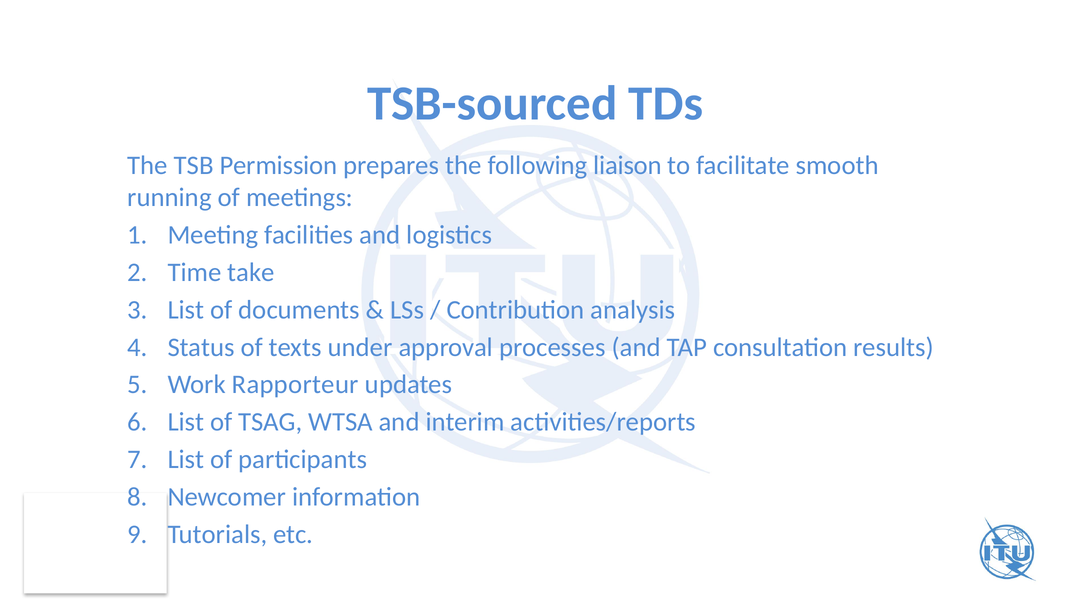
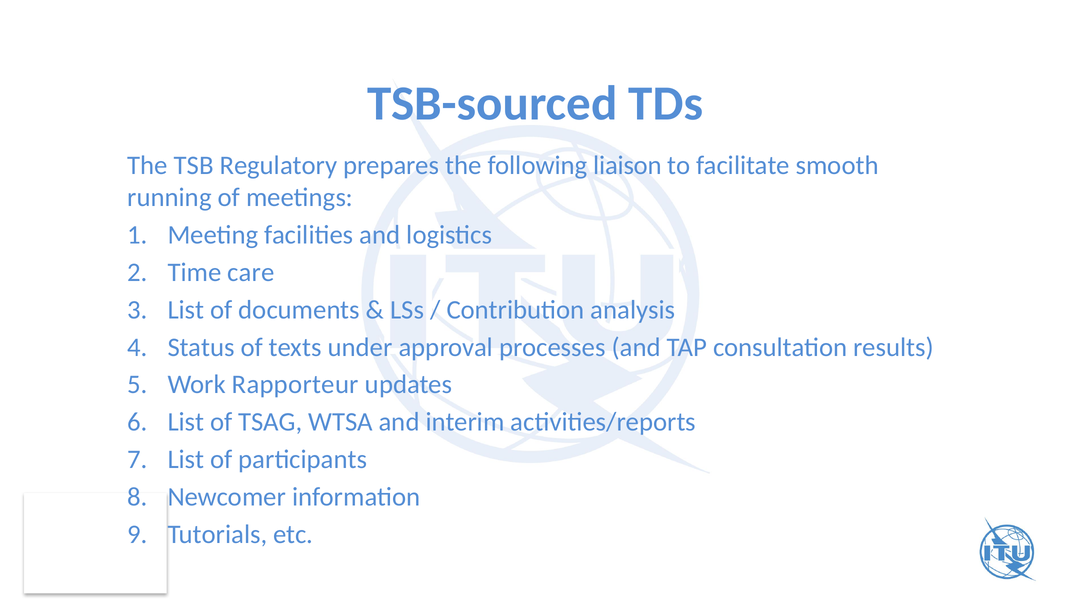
Permission: Permission -> Regulatory (278, 165)
take: take -> care (251, 273)
